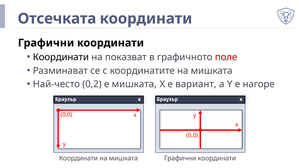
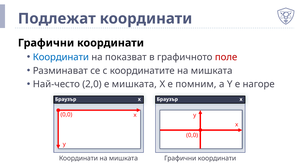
Отсечката: Отсечката -> Подлежат (57, 19)
Координати colour: black -> blue (61, 57)
0,2: 0,2 -> 2,0 (92, 84)
вариант: вариант -> помним (196, 84)
